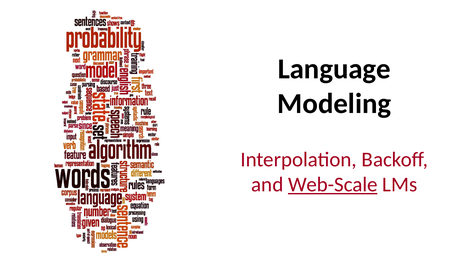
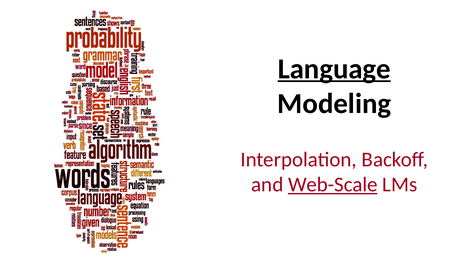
Language underline: none -> present (334, 69)
